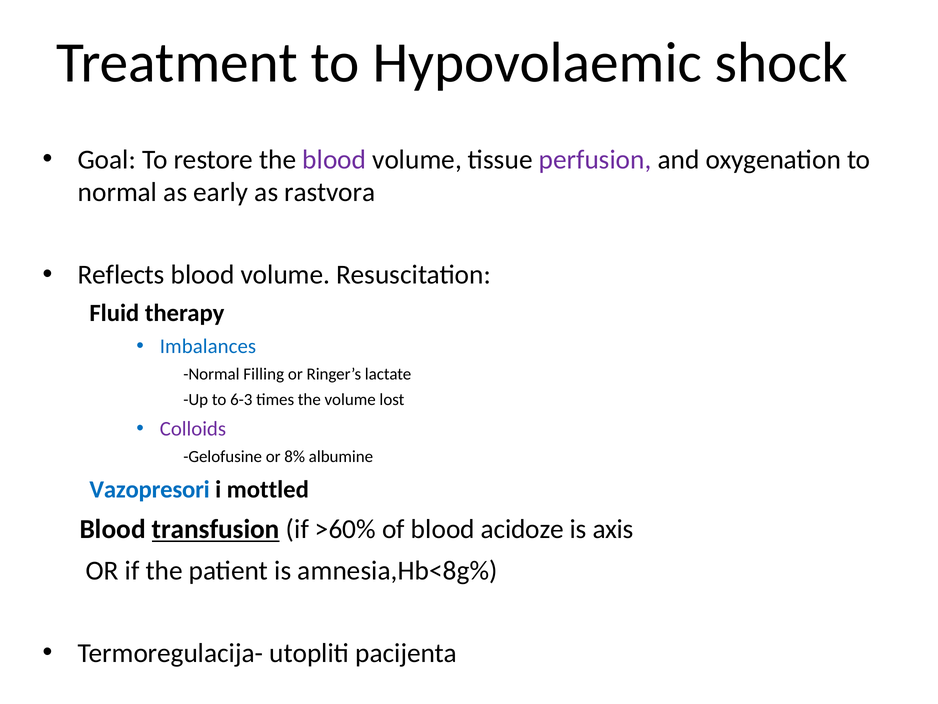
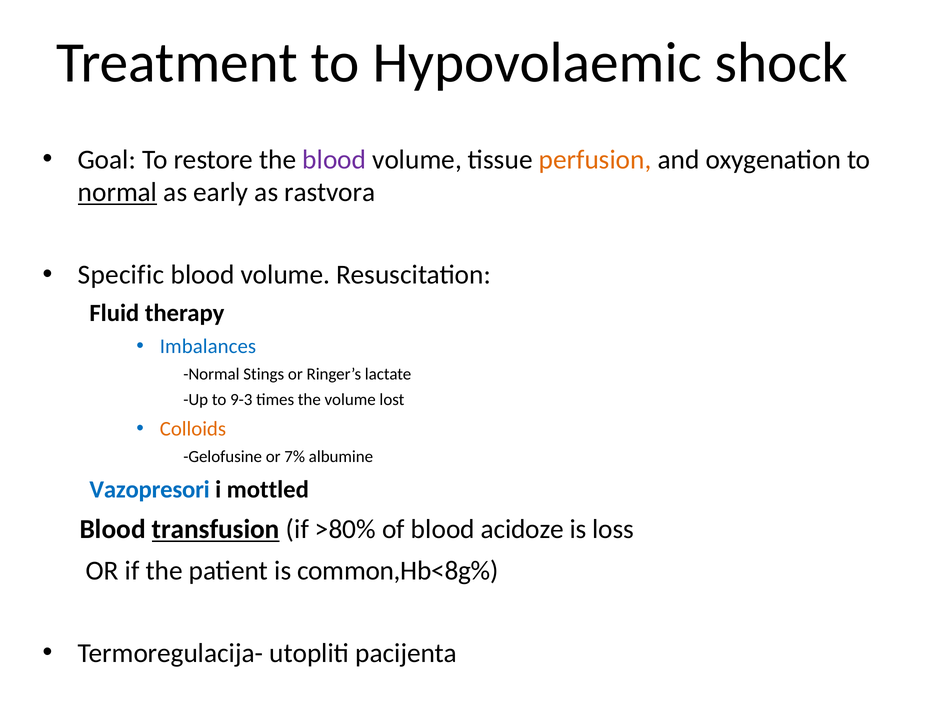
perfusion colour: purple -> orange (595, 159)
normal underline: none -> present (117, 192)
Reflects: Reflects -> Specific (121, 275)
Filling: Filling -> Stings (264, 374)
6-3: 6-3 -> 9-3 (241, 400)
Colloids colour: purple -> orange (193, 429)
8%: 8% -> 7% (295, 456)
>60%: >60% -> >80% (345, 529)
axis: axis -> loss (613, 529)
amnesia,Hb<8g%: amnesia,Hb<8g% -> common,Hb<8g% (398, 570)
